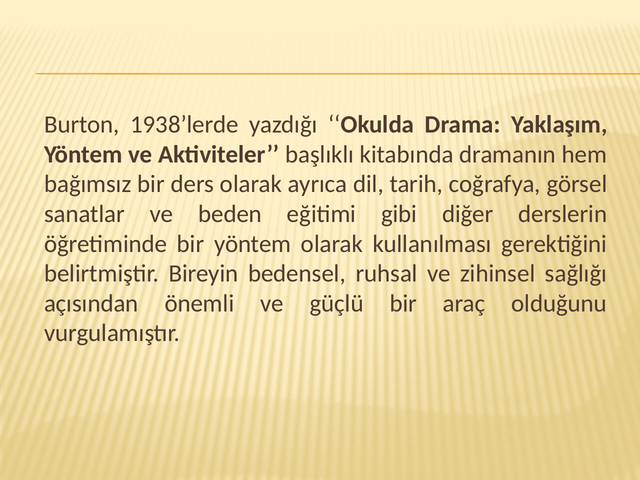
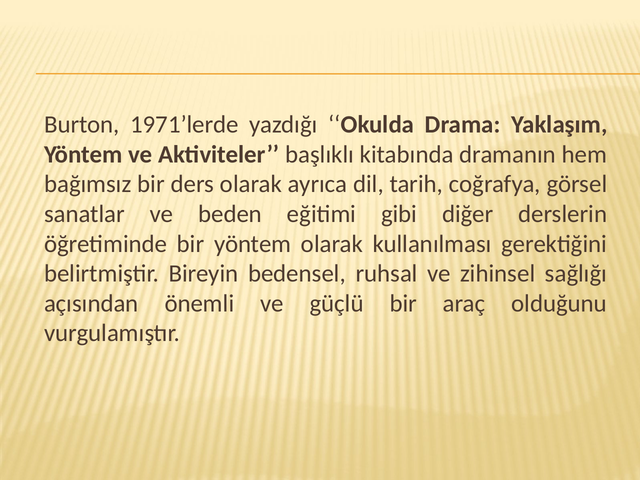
1938’lerde: 1938’lerde -> 1971’lerde (185, 125)
